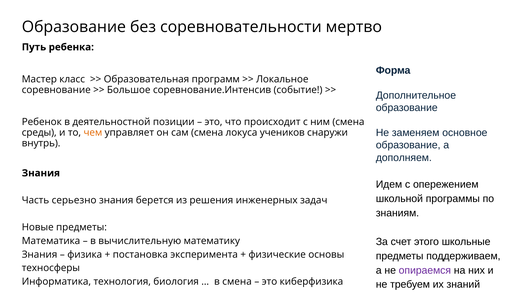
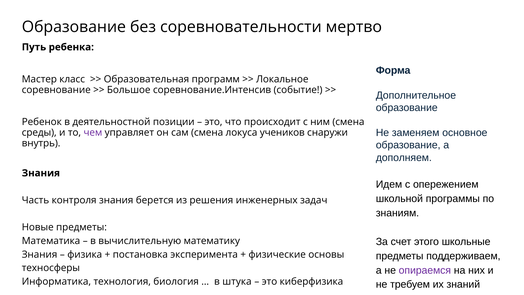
чем colour: orange -> purple (93, 133)
серьезно: серьезно -> контроля (74, 200)
в смена: смена -> штука (237, 281)
